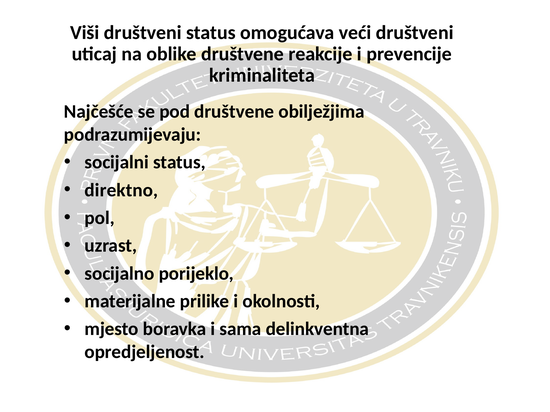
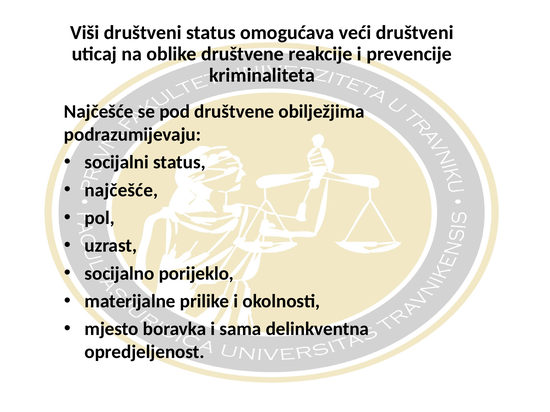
direktno: direktno -> najčešće (121, 190)
